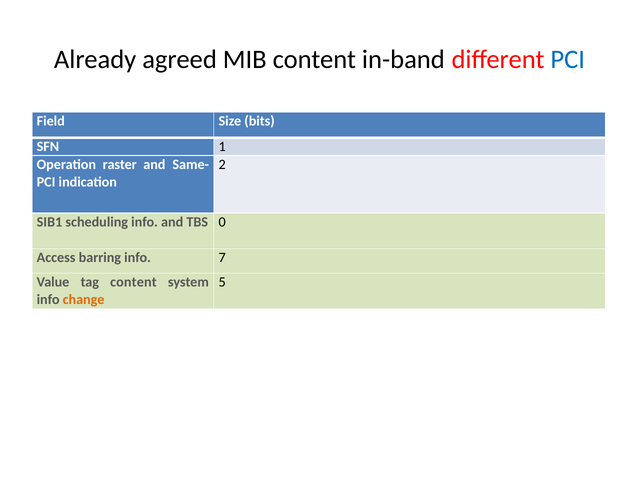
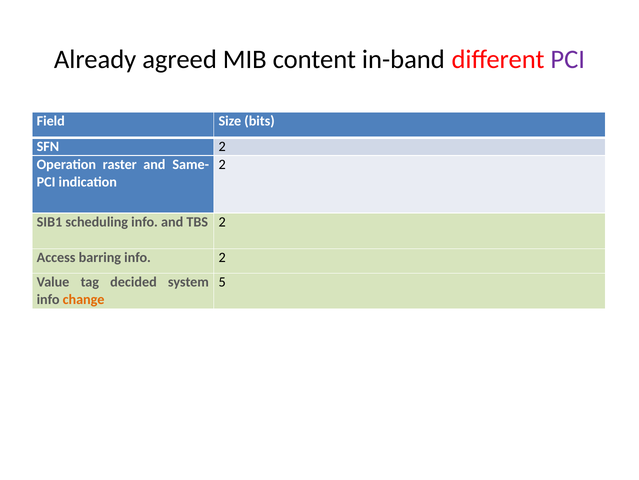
PCI colour: blue -> purple (568, 59)
SFN 1: 1 -> 2 (222, 146)
TBS 0: 0 -> 2 (222, 222)
info 7: 7 -> 2 (222, 257)
tag content: content -> decided (133, 282)
